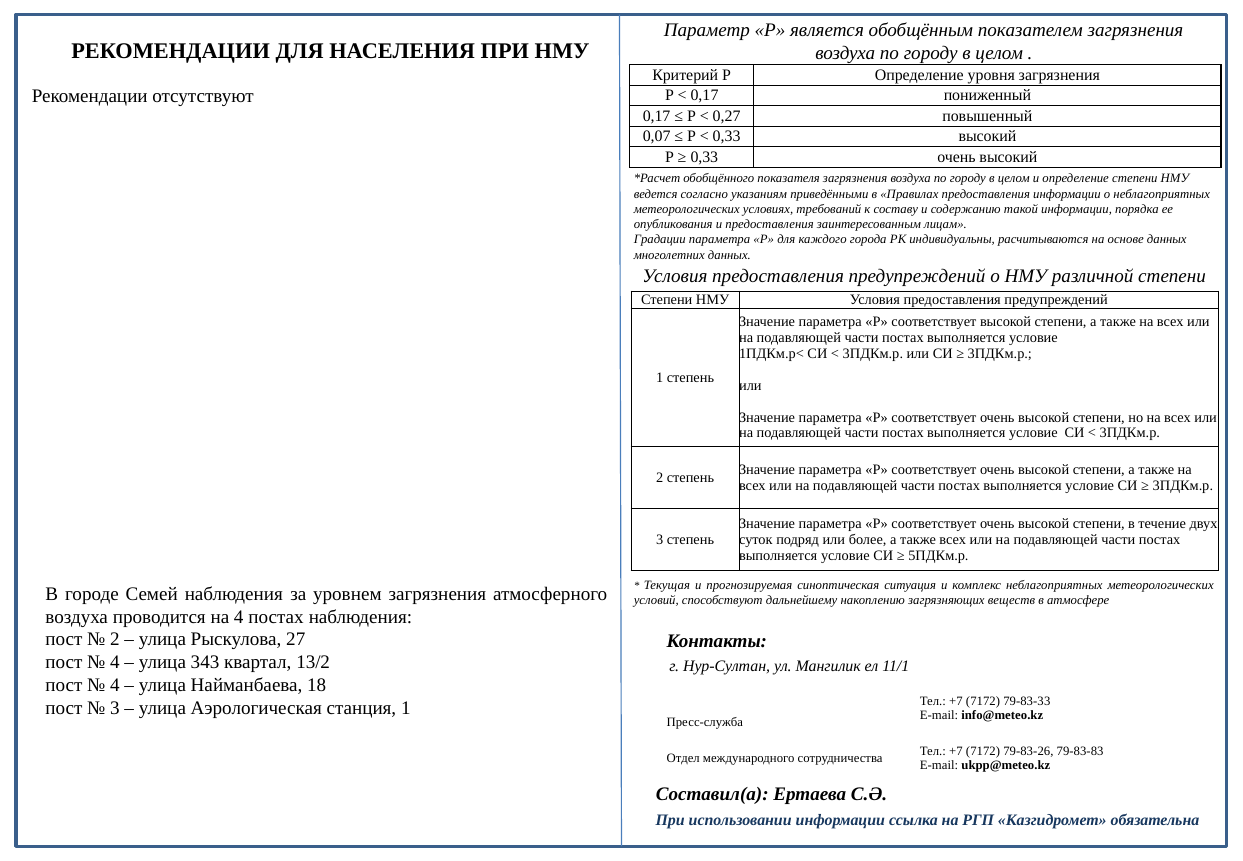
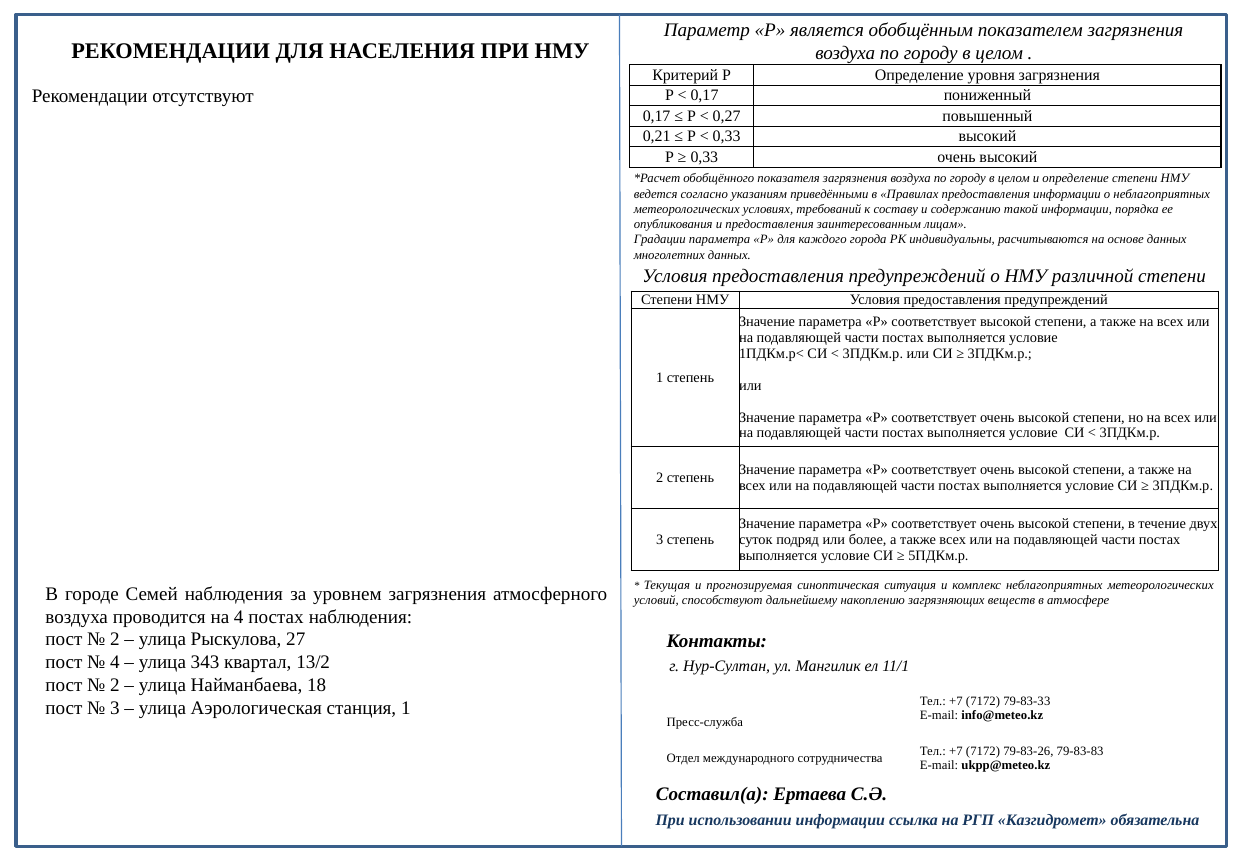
0,07: 0,07 -> 0,21 (657, 136)
4: 4 -> 2 (115, 685)
